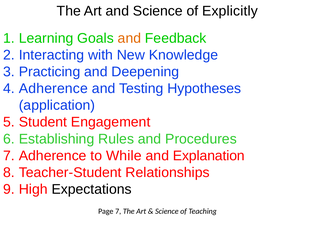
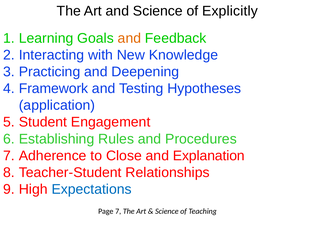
Adherence: Adherence -> Framework (54, 89)
While: While -> Close (124, 156)
Expectations colour: black -> blue (92, 189)
